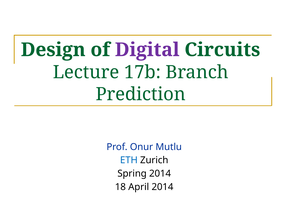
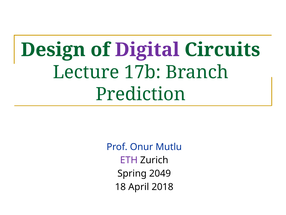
ETH colour: blue -> purple (129, 160)
Spring 2014: 2014 -> 2049 (160, 173)
April 2014: 2014 -> 2018 (162, 187)
